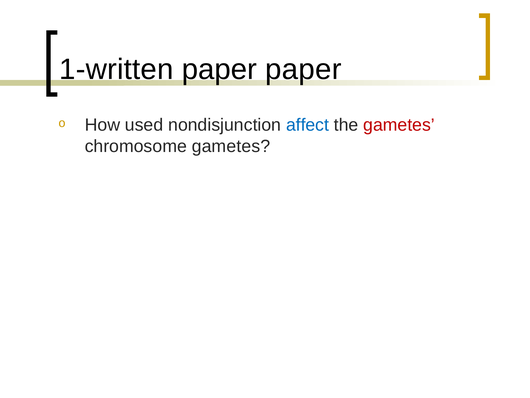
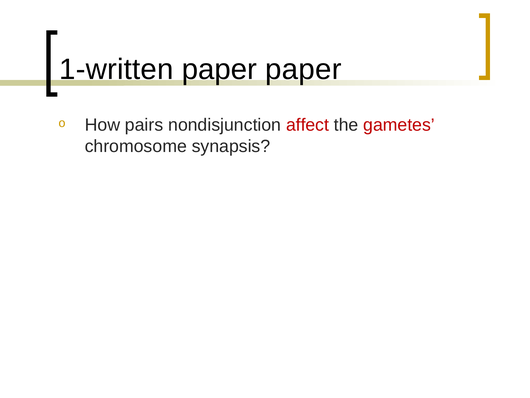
used: used -> pairs (144, 125)
affect colour: blue -> red (308, 125)
chromosome gametes: gametes -> synapsis (231, 146)
